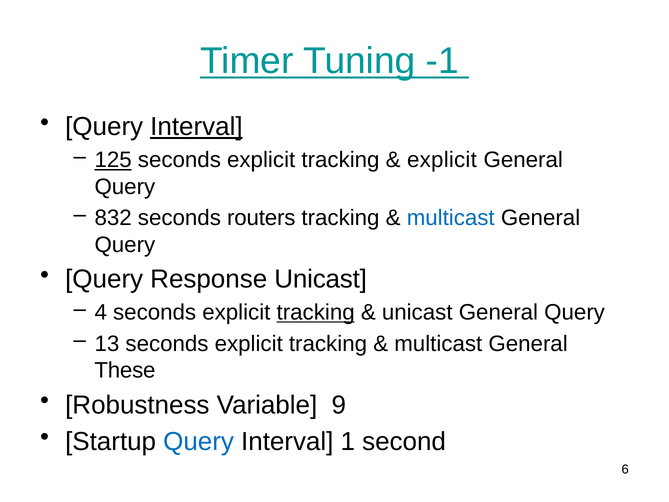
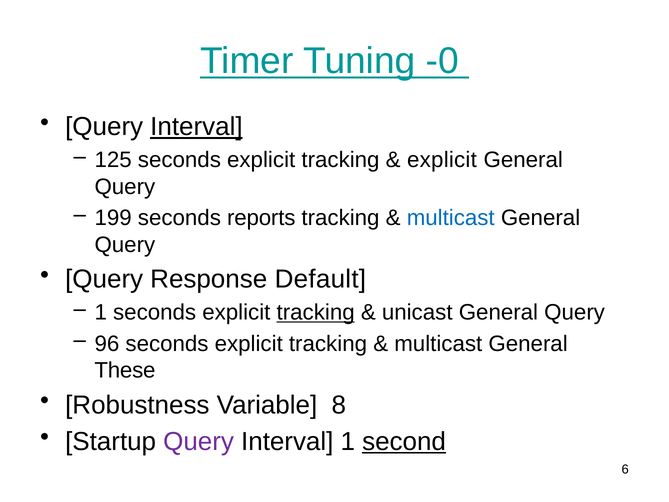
-1: -1 -> -0 (442, 61)
125 underline: present -> none (113, 160)
832: 832 -> 199 (113, 218)
routers: routers -> reports (261, 218)
Response Unicast: Unicast -> Default (320, 279)
4: 4 -> 1 (101, 312)
13: 13 -> 96 (107, 344)
9: 9 -> 8 (339, 405)
Query colour: blue -> purple (199, 441)
second underline: none -> present (404, 441)
